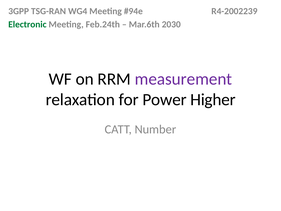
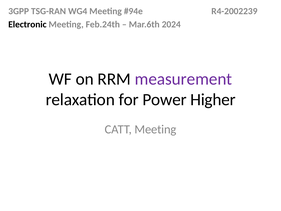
Electronic colour: green -> black (27, 24)
2030: 2030 -> 2024 (171, 24)
CATT Number: Number -> Meeting (155, 129)
